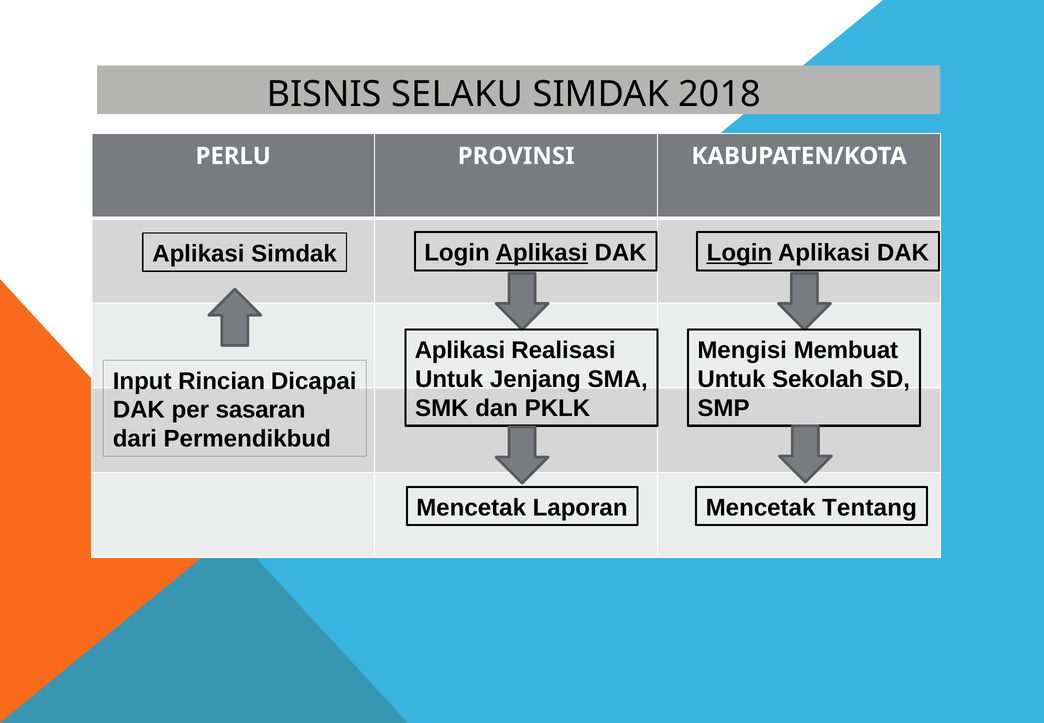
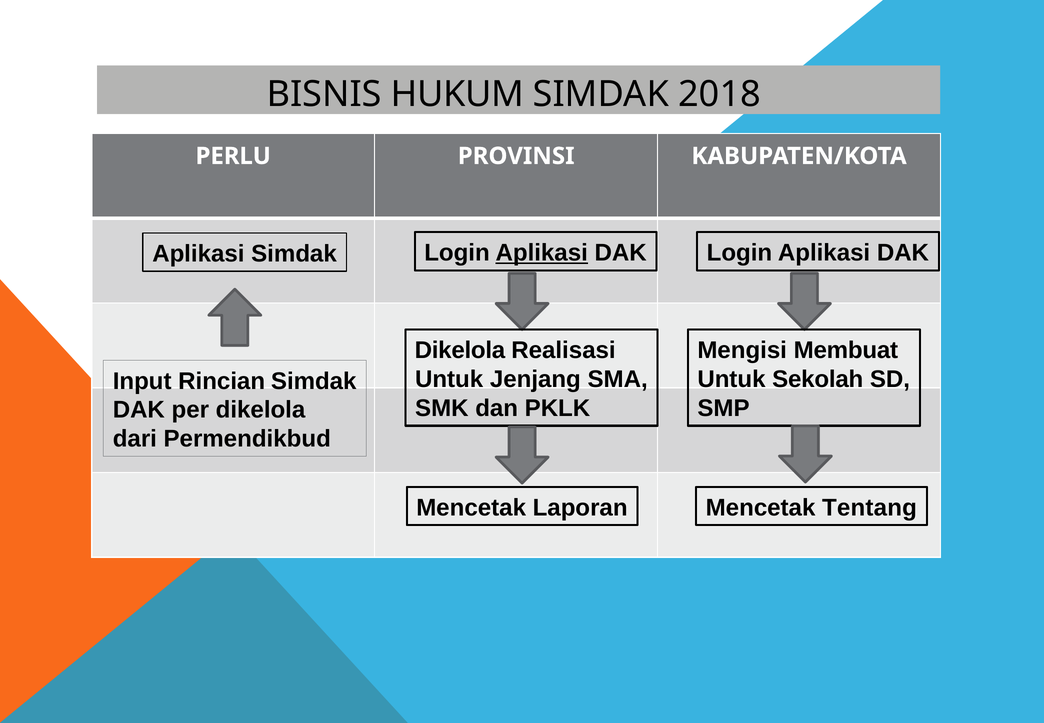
SELAKU: SELAKU -> HUKUM (458, 94)
Login underline: present -> none (739, 253)
Aplikasi: Aplikasi -> Dikelola (460, 350)
Rincian Dicapai: Dicapai -> Simdak (314, 381)
per sasaran: sasaran -> dikelola (261, 410)
